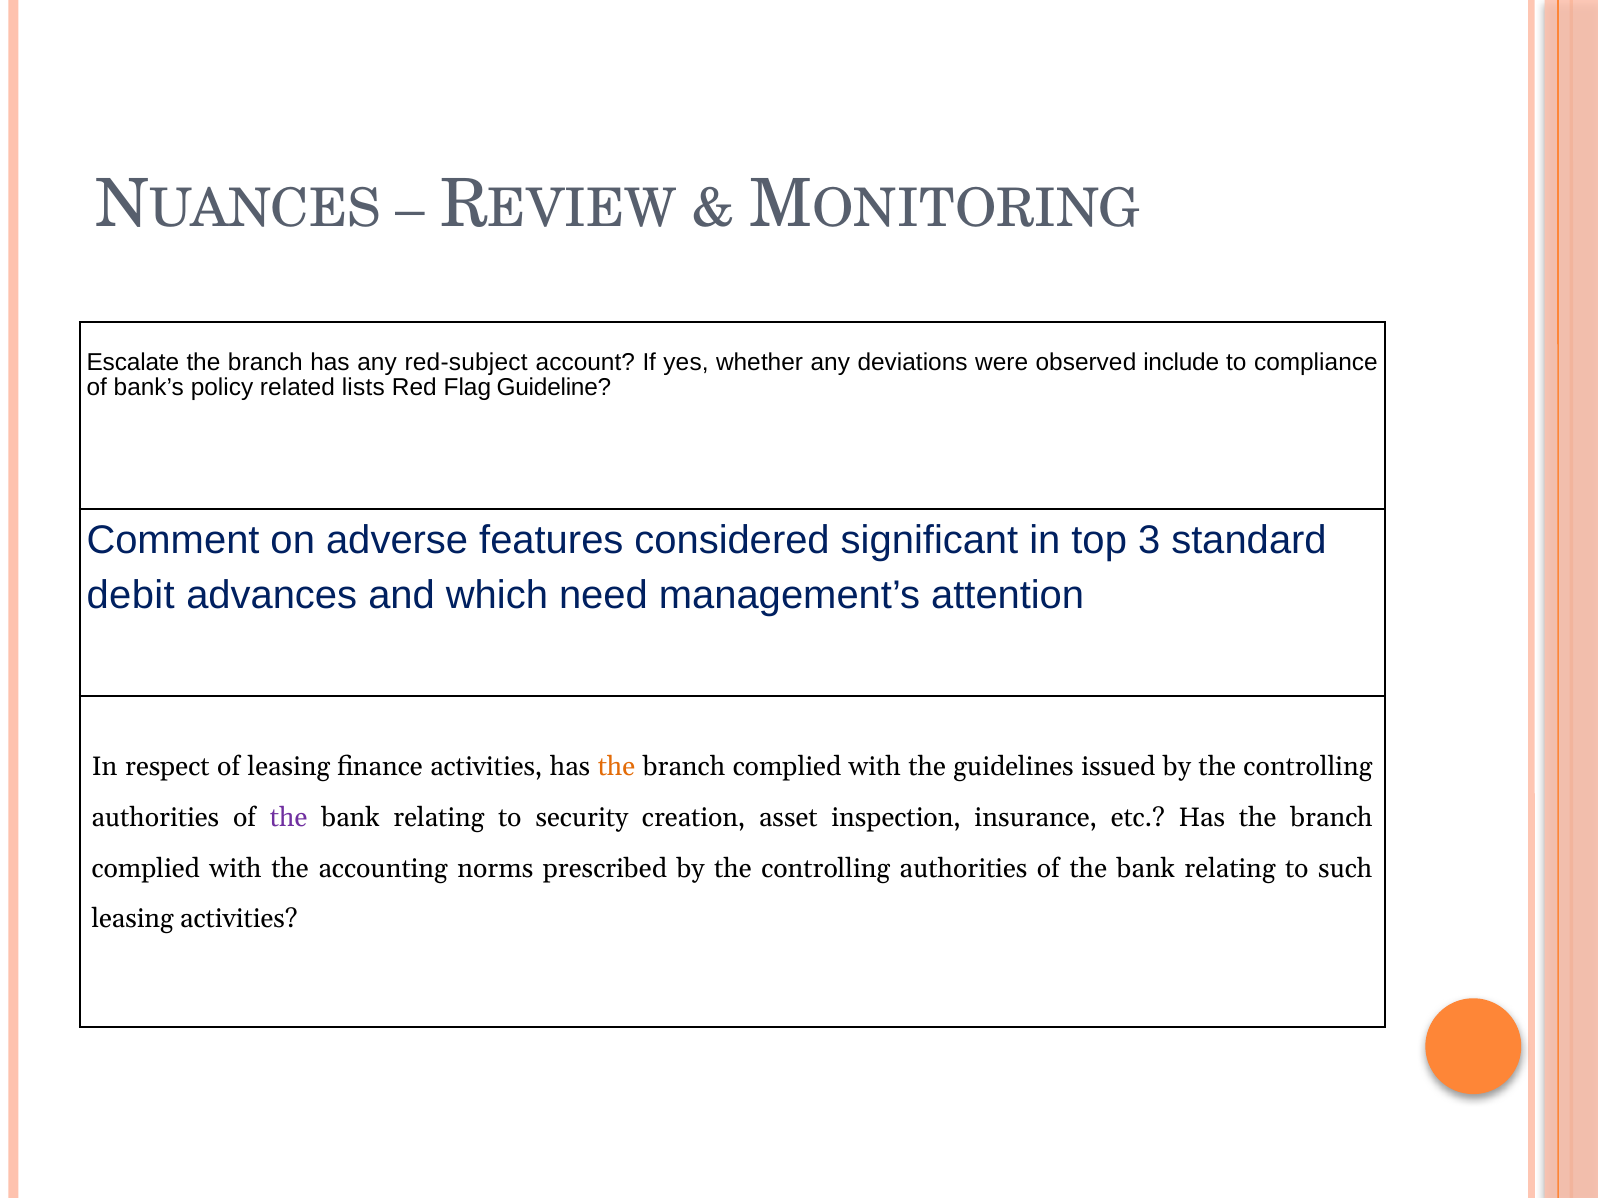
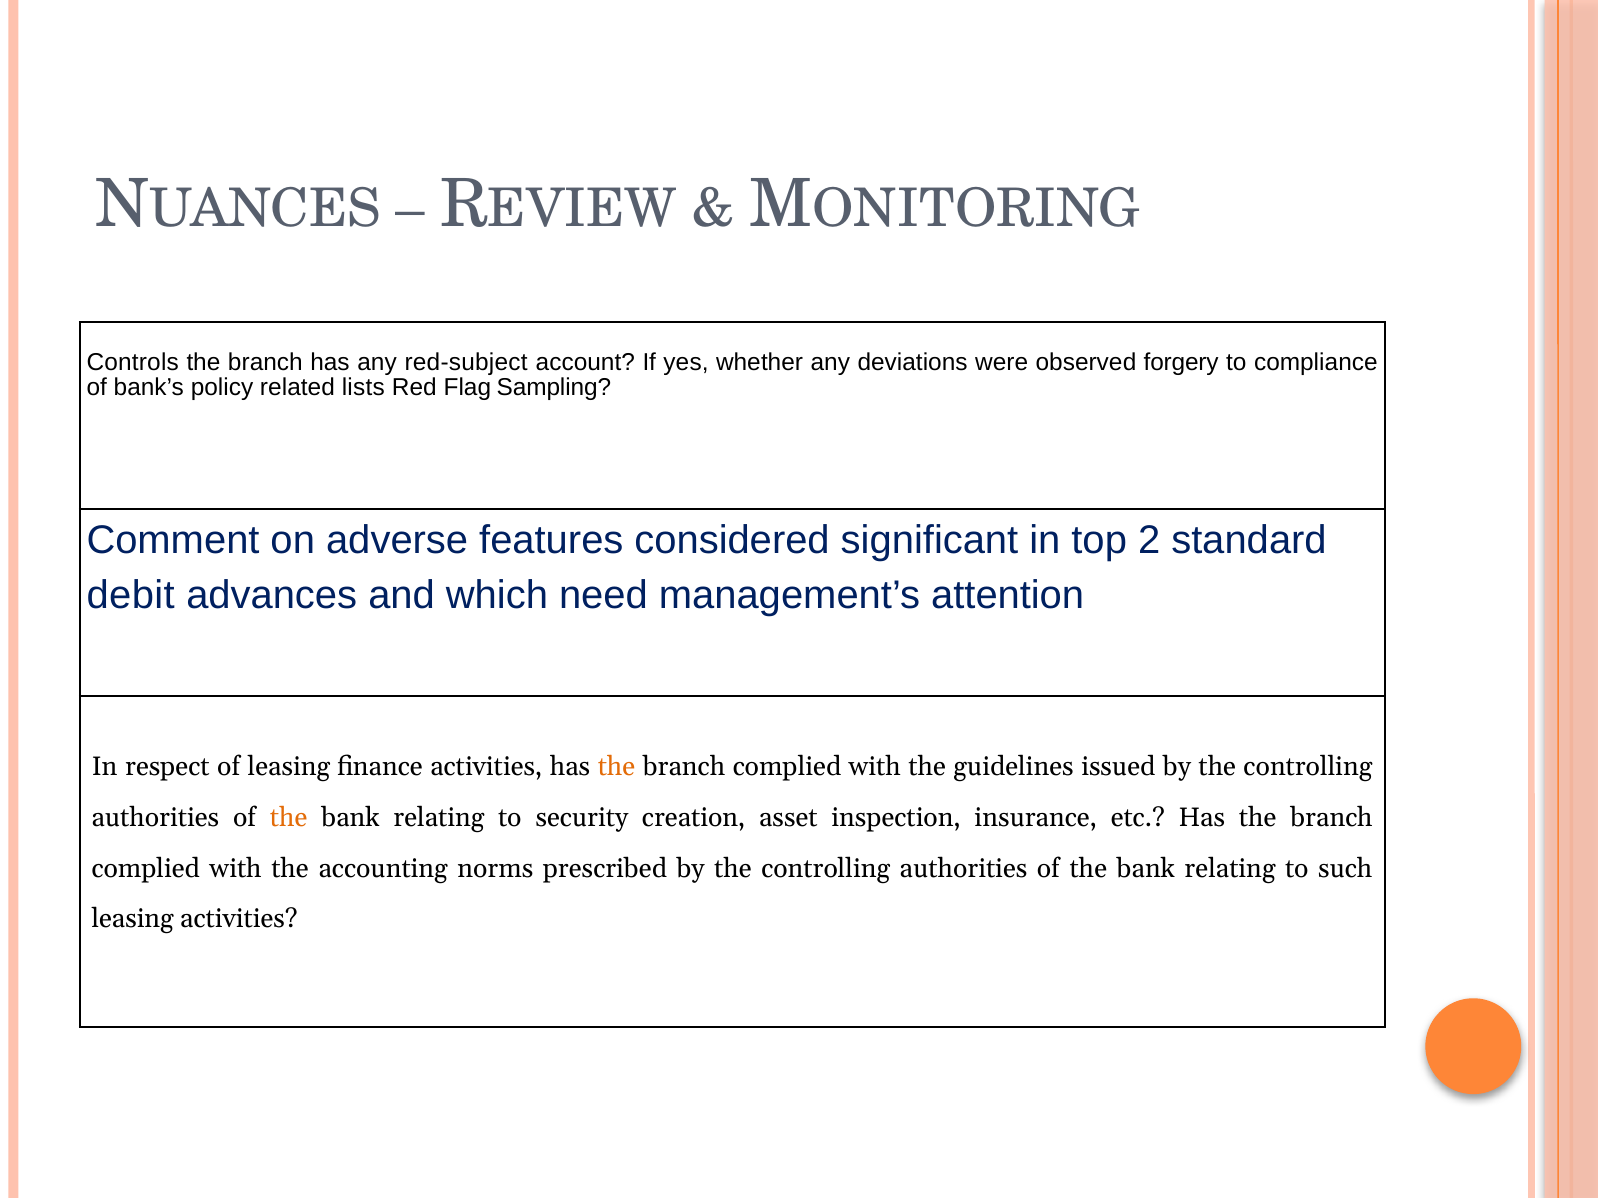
Escalate: Escalate -> Controls (133, 362)
include: include -> forgery (1181, 362)
Guideline: Guideline -> Sampling (554, 388)
3: 3 -> 2 (1149, 541)
the colour: purple -> orange (289, 818)
